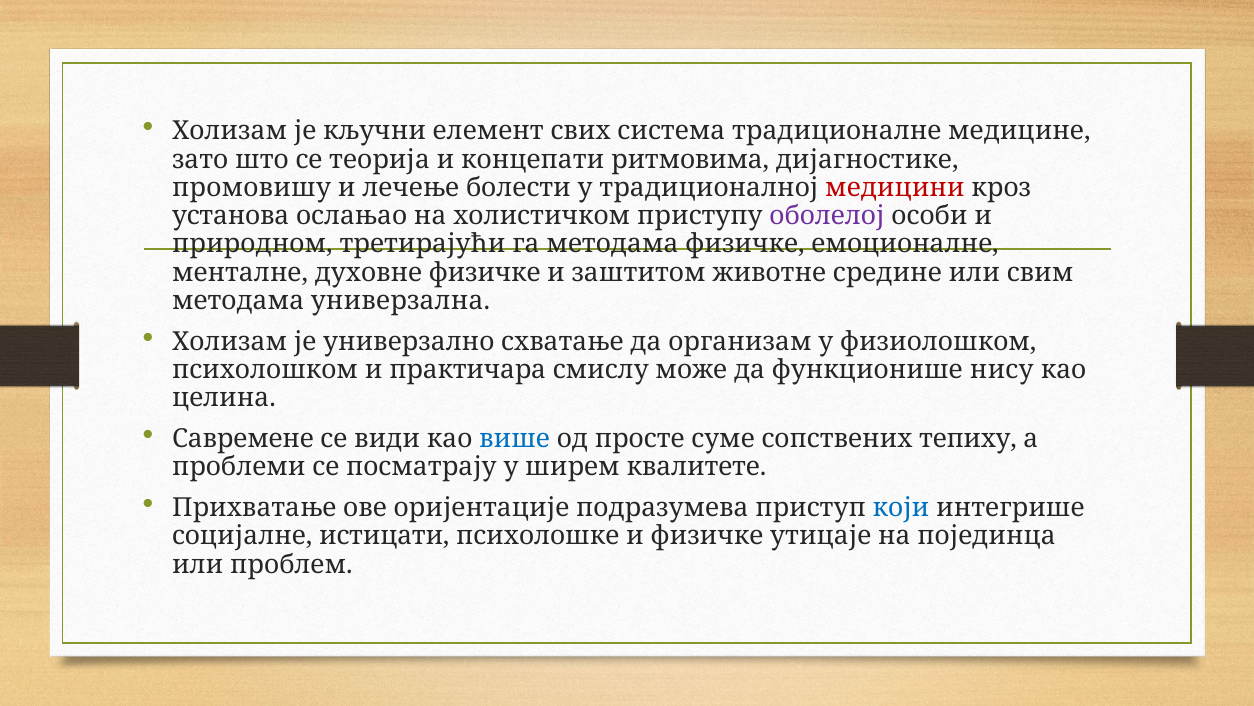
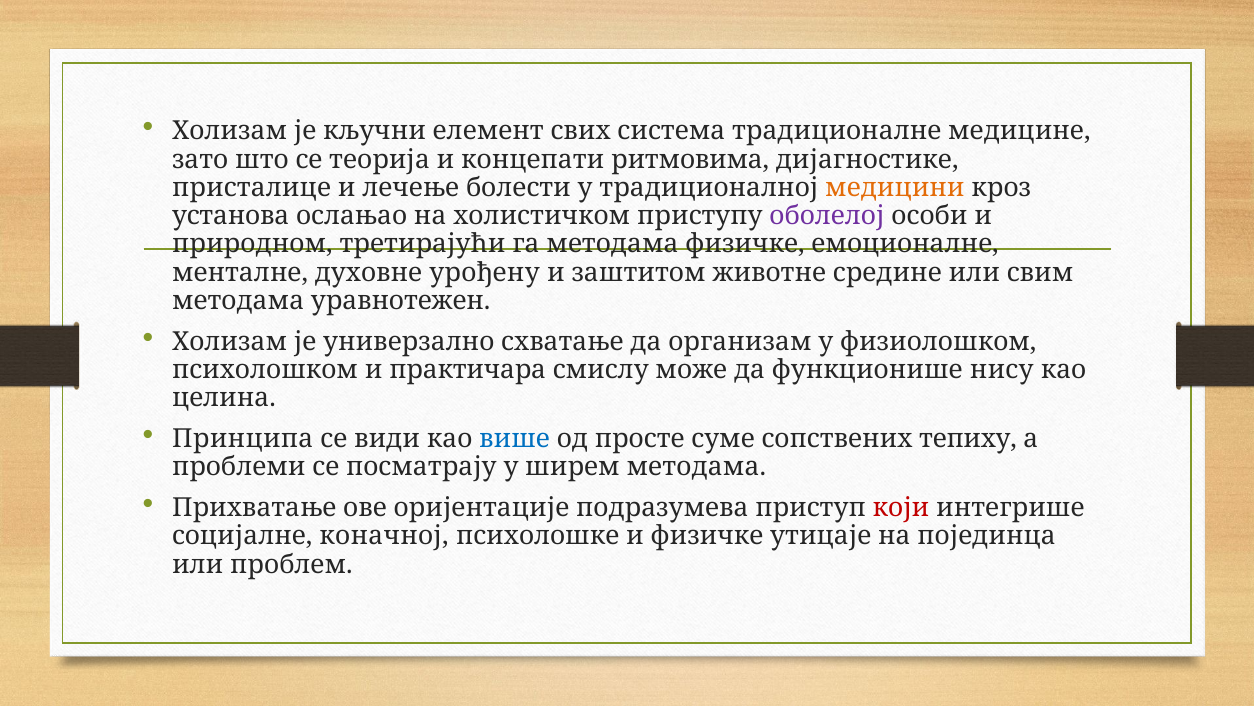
промовишу: промовишу -> присталице (252, 188)
медицини colour: red -> orange (895, 188)
духовне физичке: физичке -> урођену (484, 272)
универзална: универзална -> уравнотежен (401, 300)
Савремене: Савремене -> Принципа (243, 439)
ширем квалитете: квалитете -> методама (696, 467)
који colour: blue -> red (901, 508)
истицати: истицати -> коначној (384, 536)
